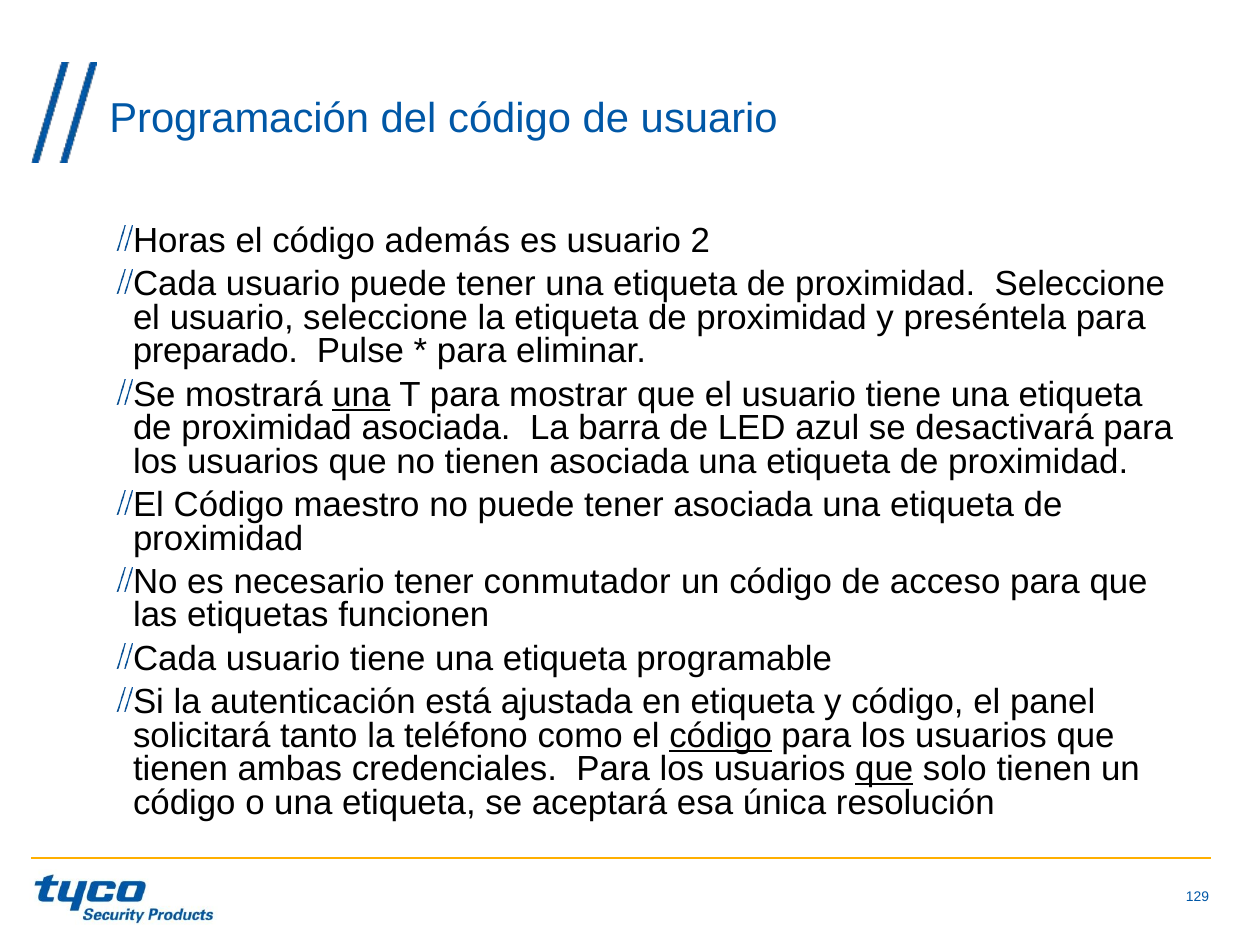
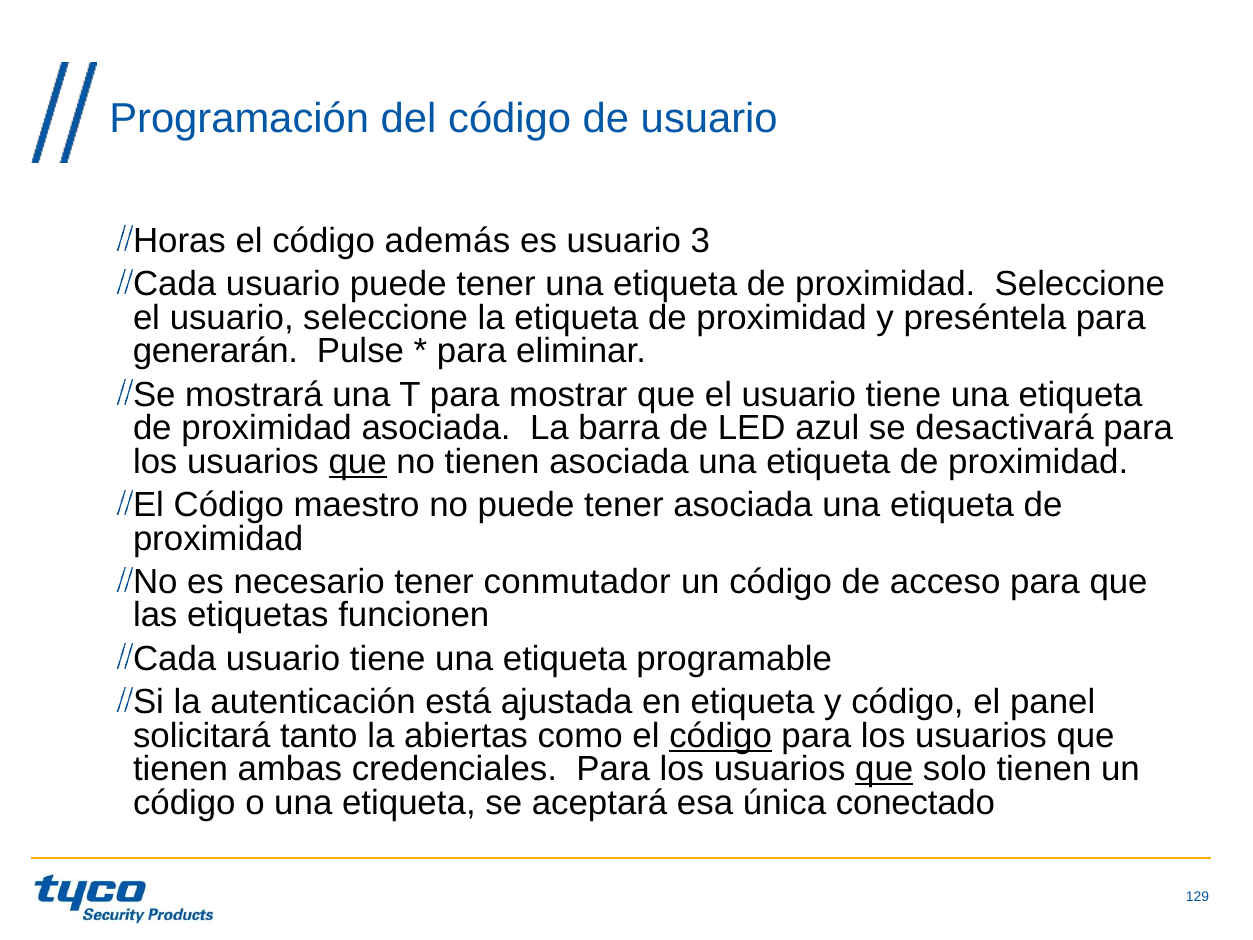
2: 2 -> 3 (700, 241)
preparado: preparado -> generarán (215, 351)
una underline: present -> none (361, 395)
que underline: none -> present (358, 461)
teléfono: teléfono -> abiertas (466, 736)
resolución: resolución -> conectado (915, 803)
